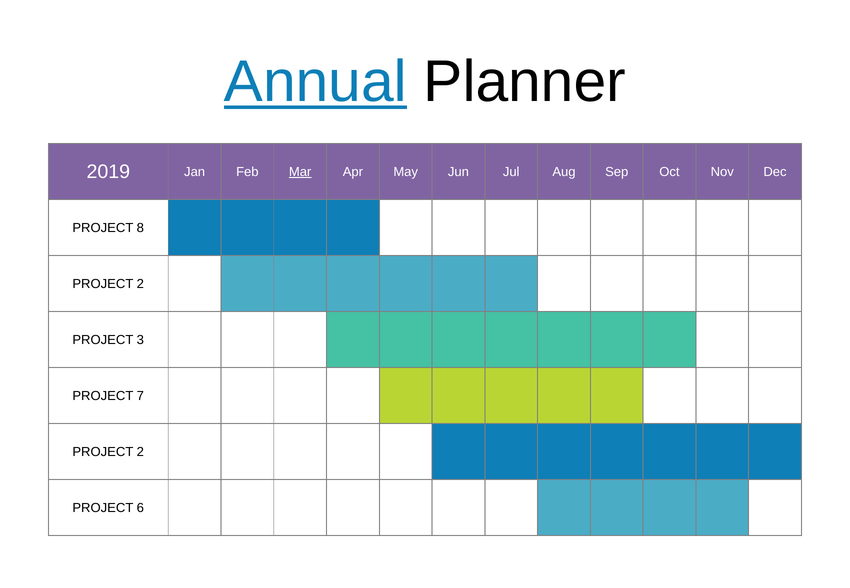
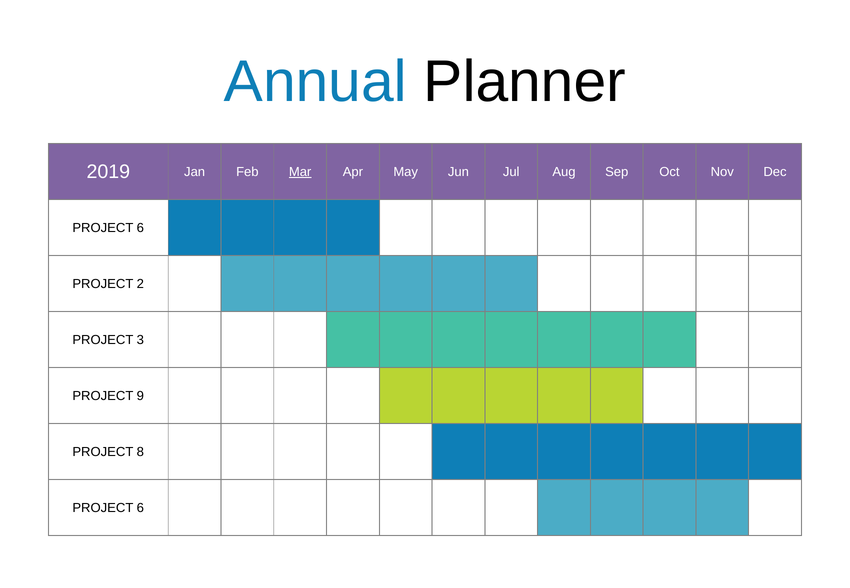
Annual underline: present -> none (315, 82)
8: 8 -> 6 (140, 228)
7: 7 -> 9 (140, 396)
2: 2 -> 8 (140, 452)
